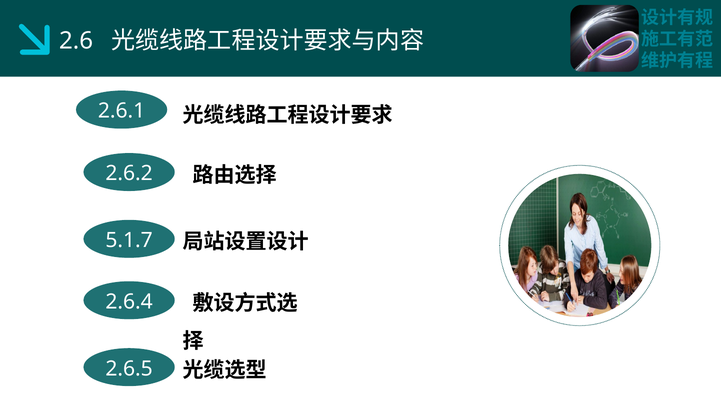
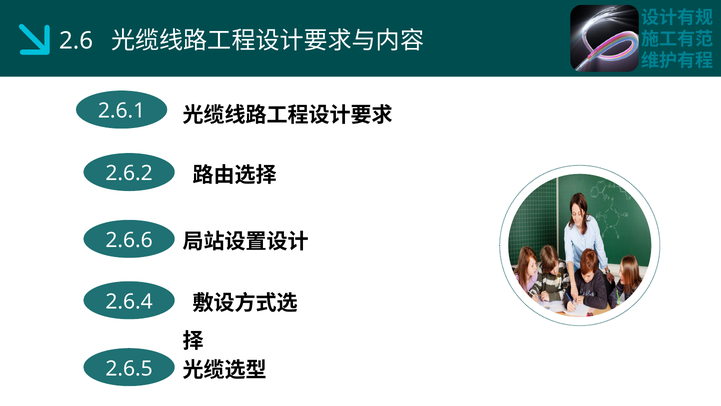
5.1.7: 5.1.7 -> 2.6.6 (129, 240)
